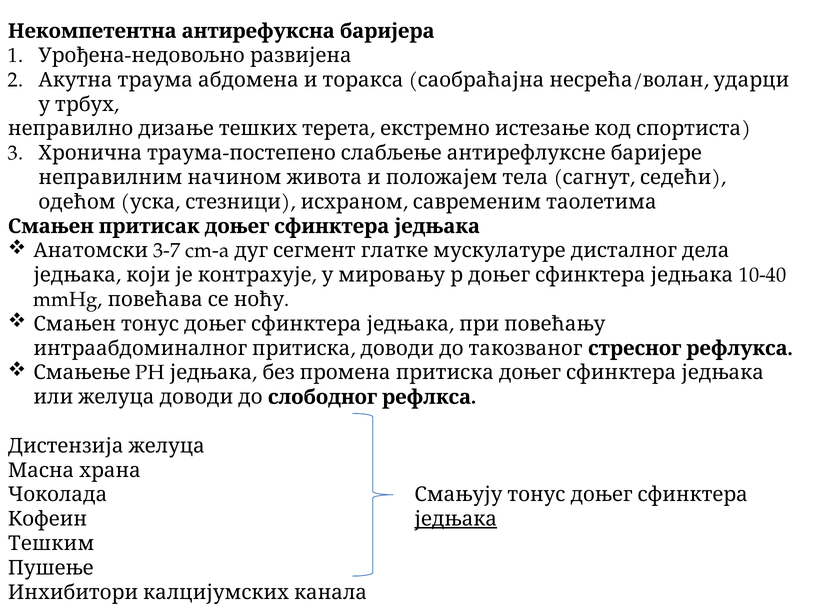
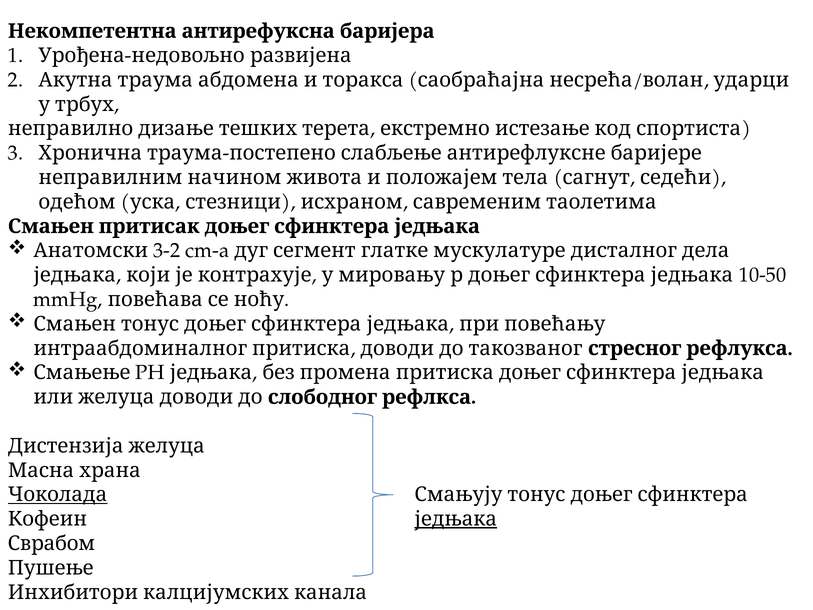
3-7: 3-7 -> 3-2 (167, 251)
10-40: 10-40 -> 10-50 (763, 275)
Чоколада underline: none -> present (58, 495)
Тешким: Тешким -> Сврабом (51, 543)
